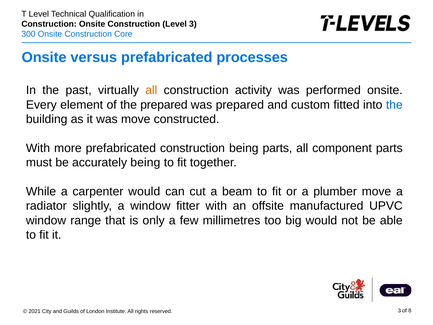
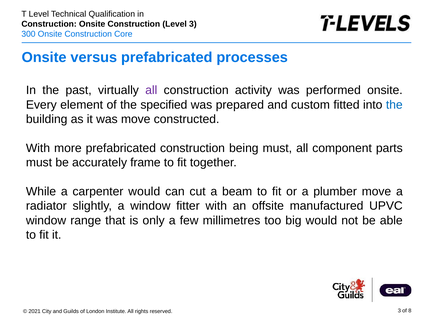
all colour: orange -> purple (151, 90)
the prepared: prepared -> specified (164, 105)
being parts: parts -> must (277, 148)
accurately being: being -> frame (145, 162)
